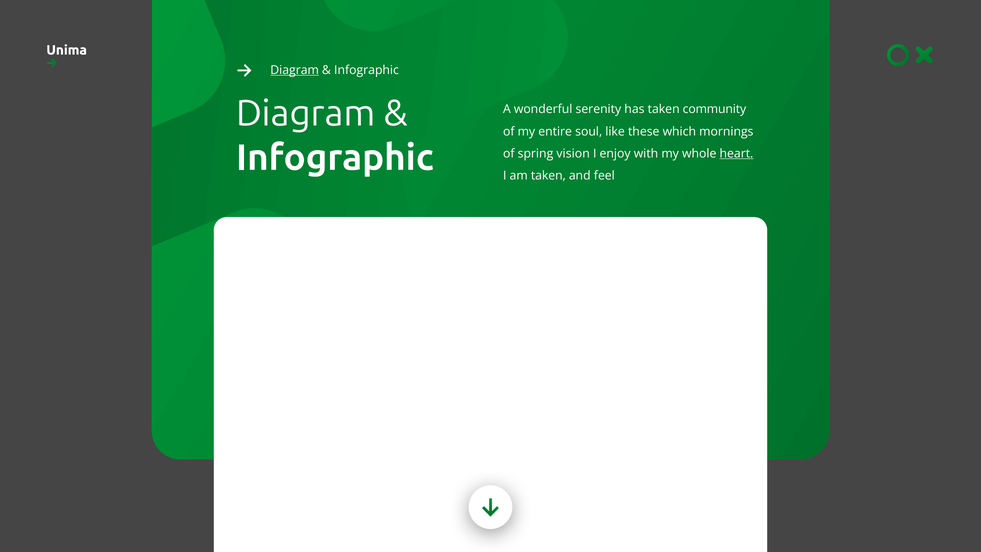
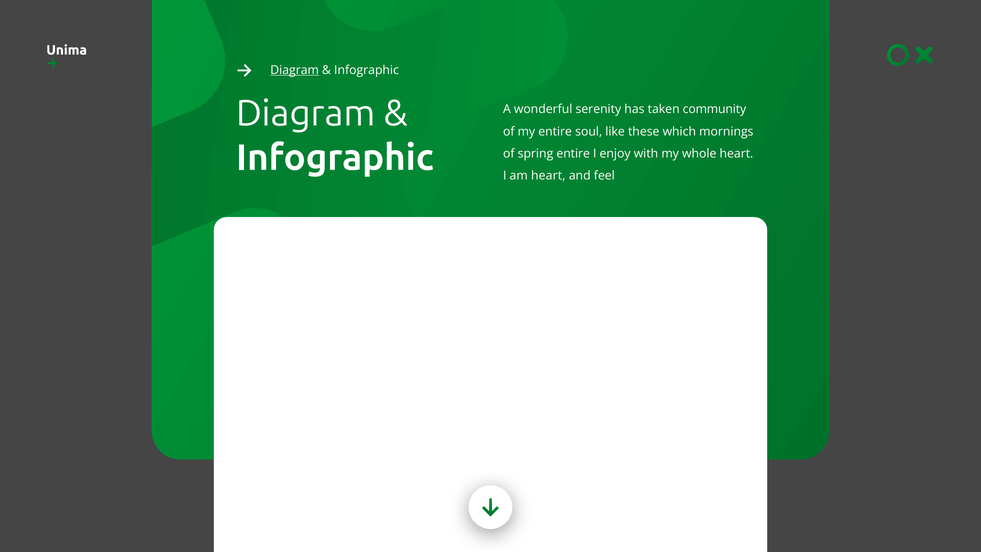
spring vision: vision -> entire (573, 154)
heart underline: present -> none (736, 154)
am taken: taken -> heart (548, 176)
